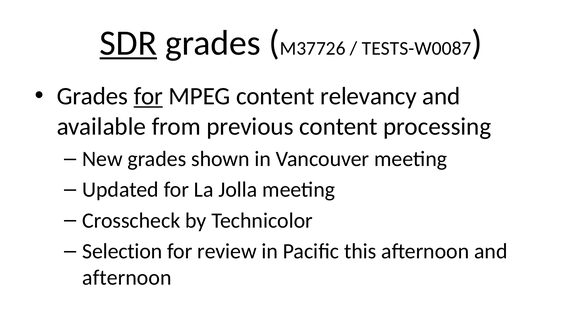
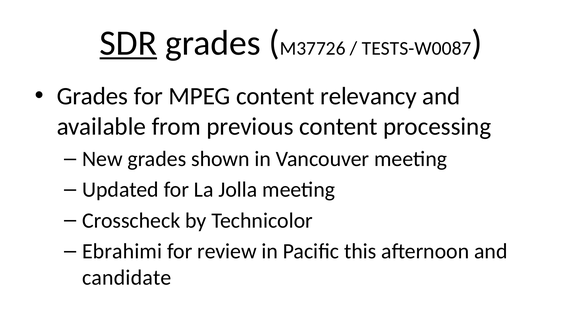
for underline: present -> none (148, 96)
Selection: Selection -> Ebrahimi (122, 251)
afternoon: afternoon -> candidate (127, 277)
